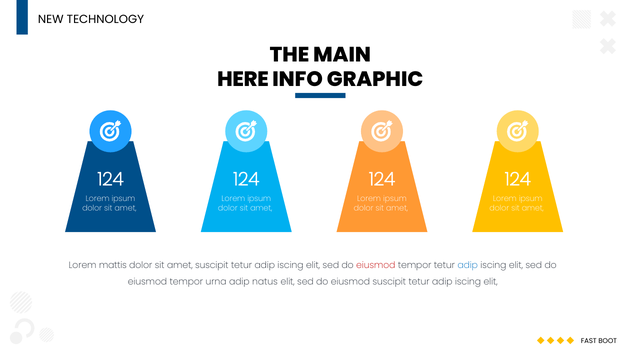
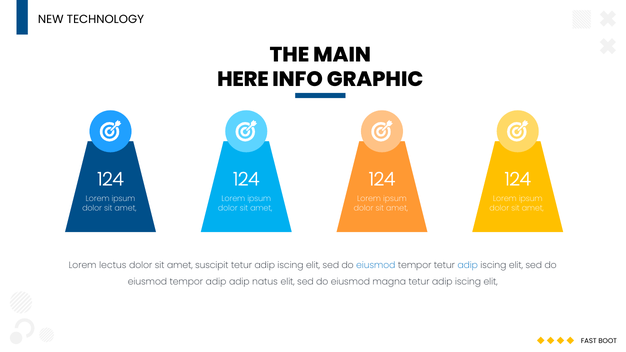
mattis: mattis -> lectus (113, 265)
eiusmod colour: red -> blue (376, 265)
tempor urna: urna -> adip (216, 282)
eiusmod suscipit: suscipit -> magna (389, 282)
